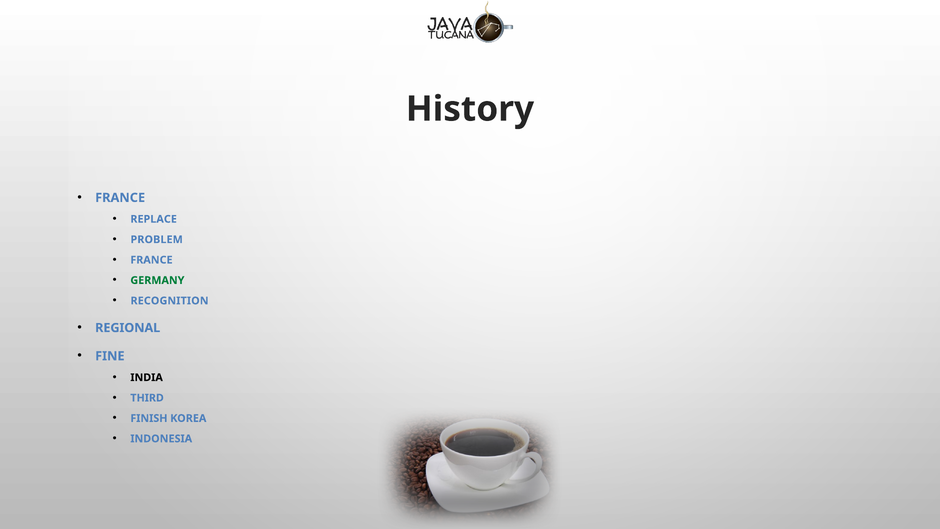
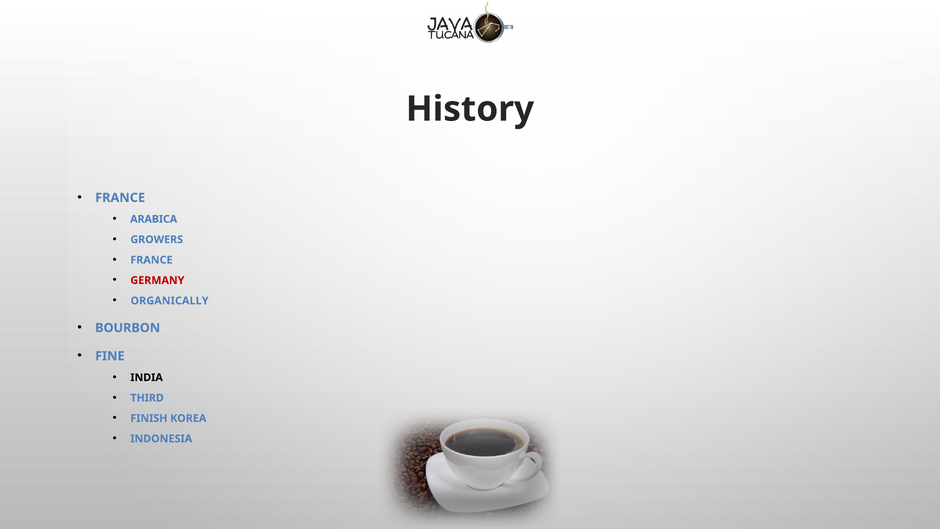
REPLACE: REPLACE -> ARABICA (154, 219)
PROBLEM: PROBLEM -> GROWERS (157, 239)
GERMANY colour: green -> red (157, 280)
RECOGNITION: RECOGNITION -> ORGANICALLY (170, 301)
REGIONAL: REGIONAL -> BOURBON (128, 328)
